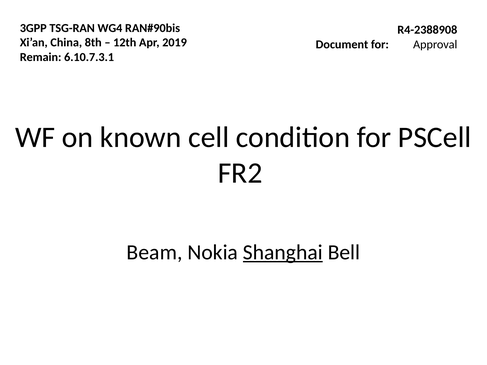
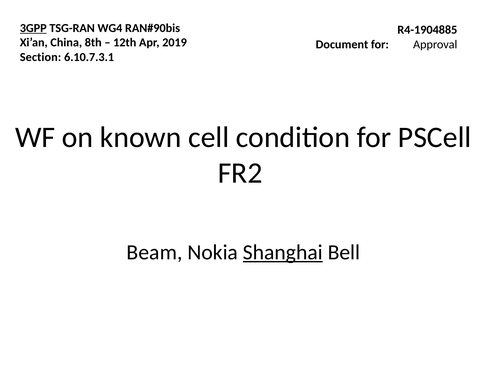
3GPP underline: none -> present (33, 28)
R4-2388908: R4-2388908 -> R4-1904885 (427, 30)
Remain: Remain -> Section (41, 57)
